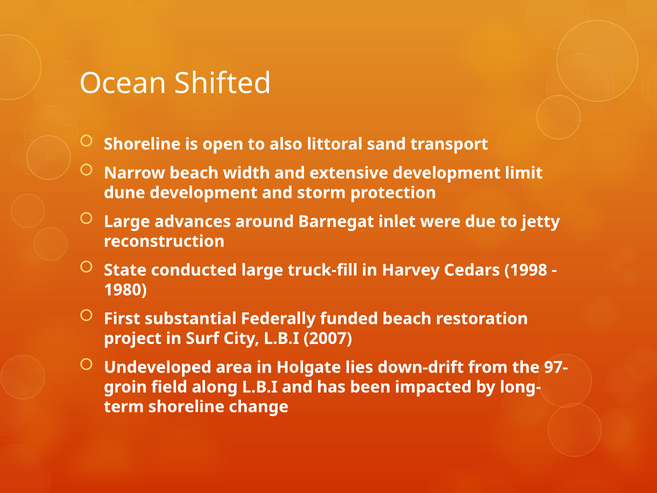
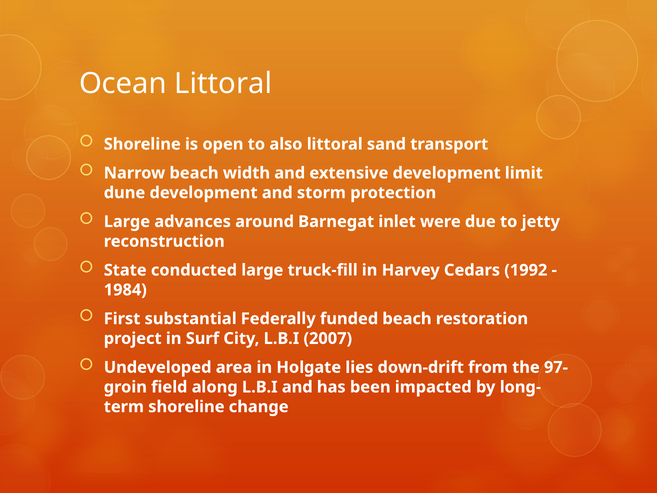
Ocean Shifted: Shifted -> Littoral (223, 84)
1998: 1998 -> 1992 (526, 270)
1980: 1980 -> 1984 (125, 290)
